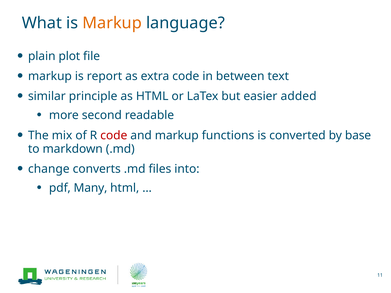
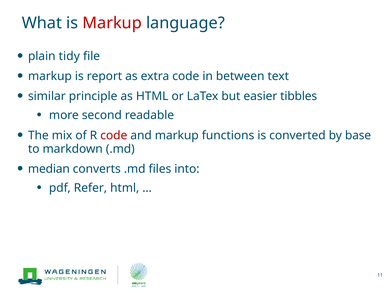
Markup colour: orange -> red (112, 23)
plot: plot -> tidy (69, 56)
added: added -> tibbles (299, 96)
change: change -> median (49, 169)
Many: Many -> Refer (90, 188)
